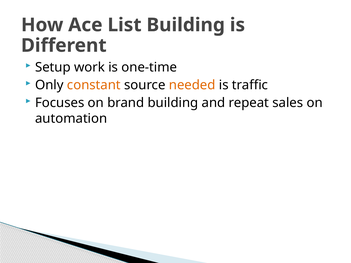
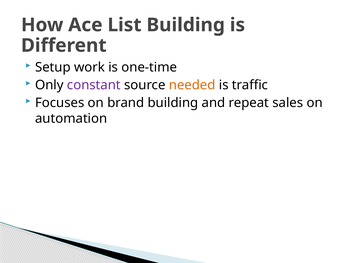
constant colour: orange -> purple (94, 85)
